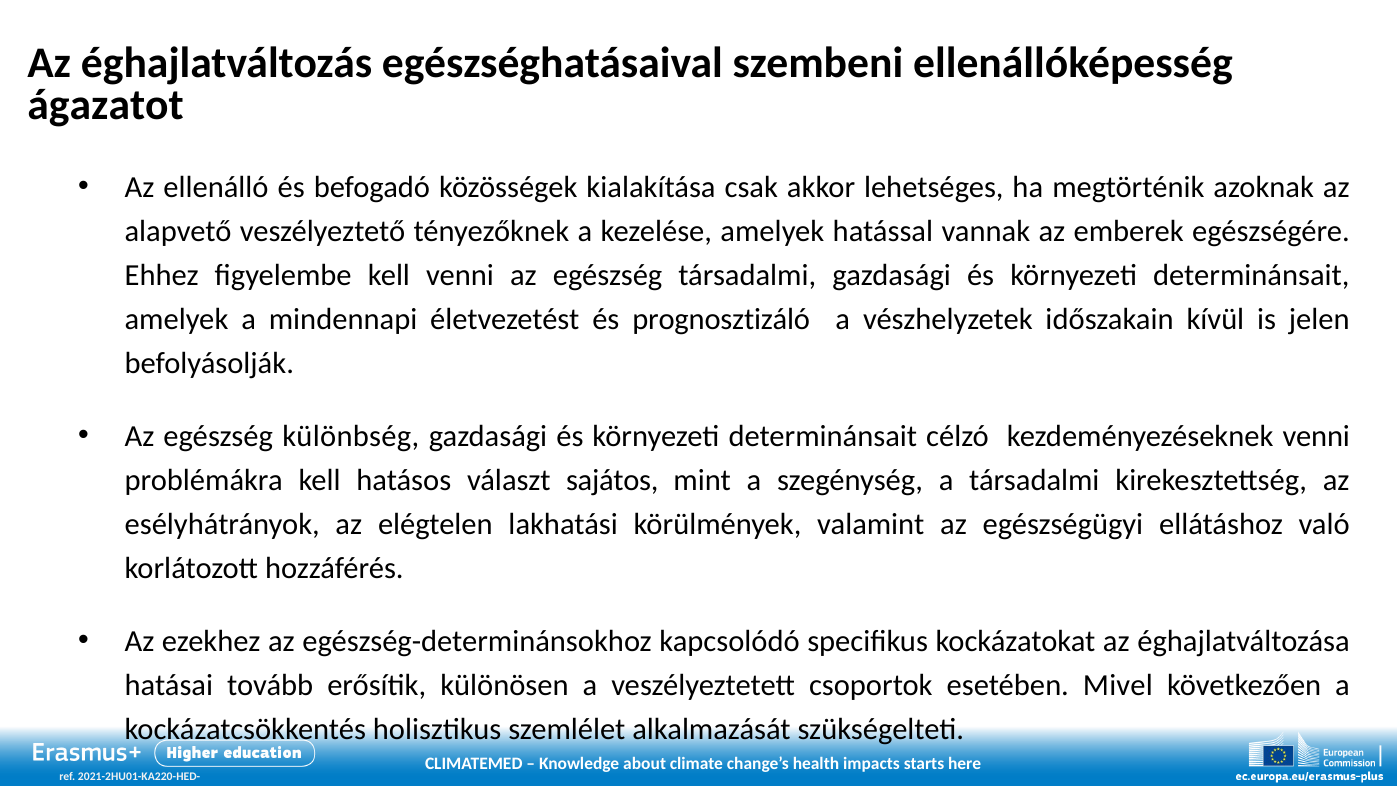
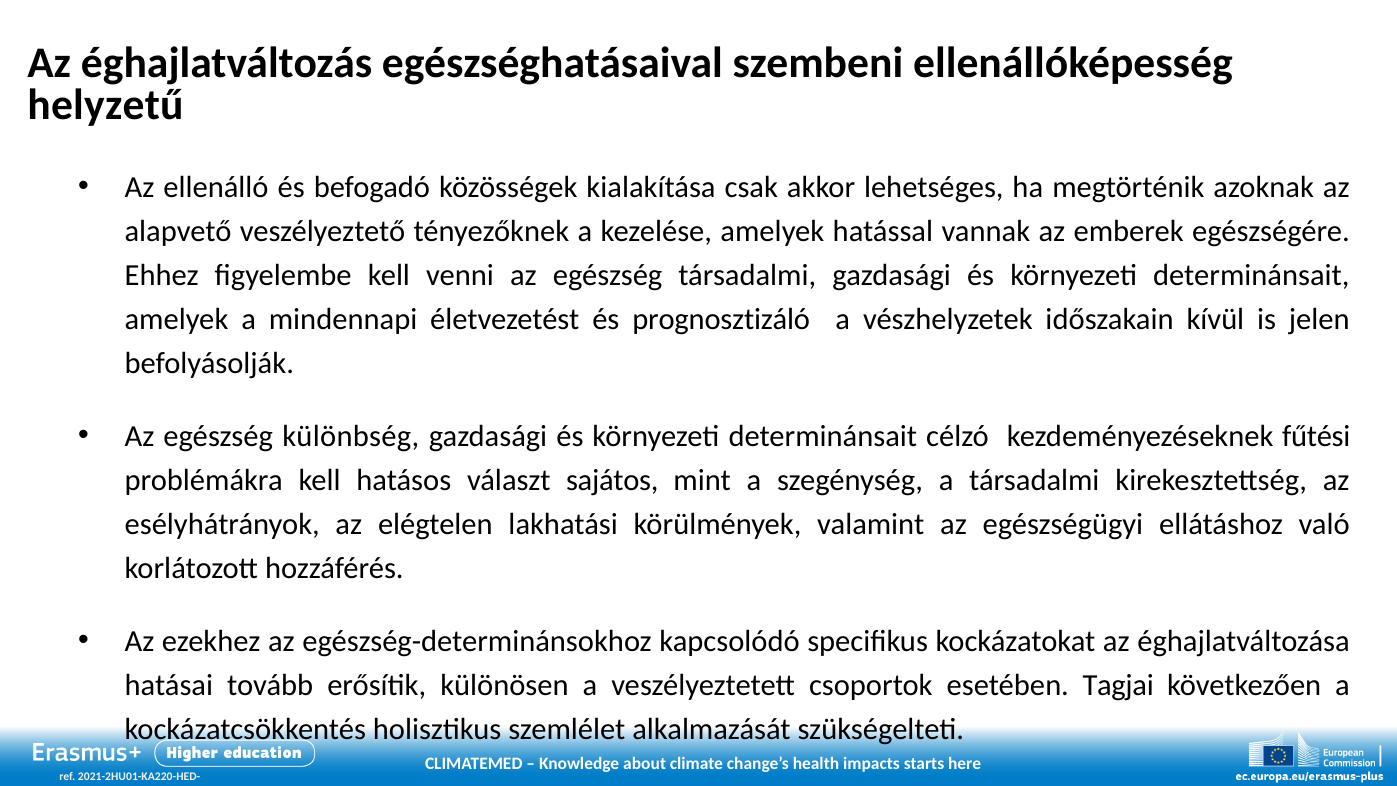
ágazatot: ágazatot -> helyzetű (105, 105)
kezdeményezéseknek venni: venni -> fűtési (1316, 436)
Mivel: Mivel -> Tagjai (1118, 685)
